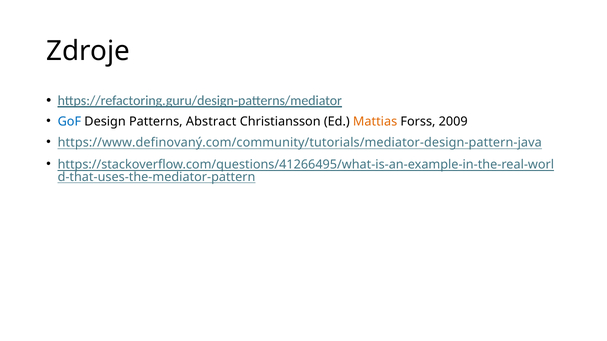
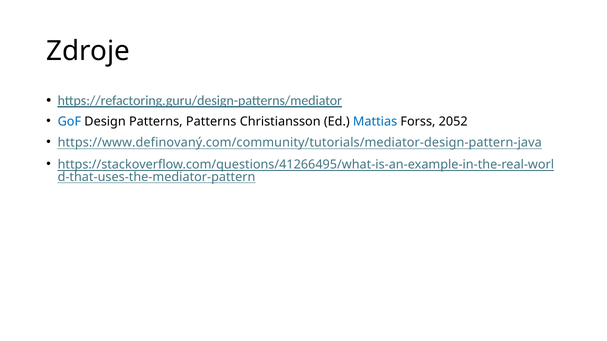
Patterns Abstract: Abstract -> Patterns (211, 122)
Mattias colour: orange -> blue (375, 122)
2009: 2009 -> 2052 (453, 122)
